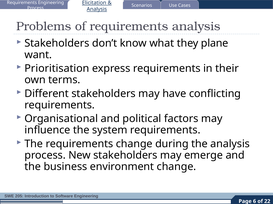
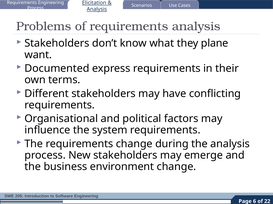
Prioritisation: Prioritisation -> Documented (57, 69)
